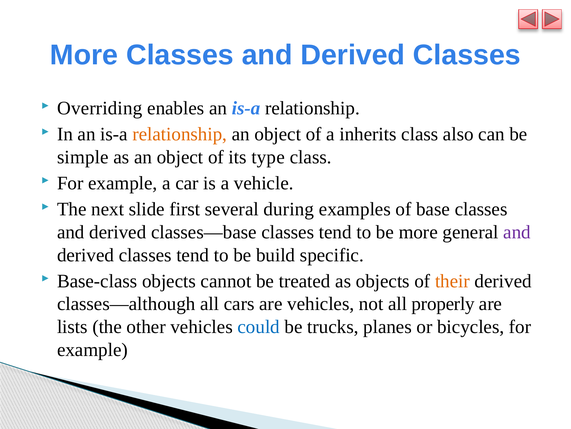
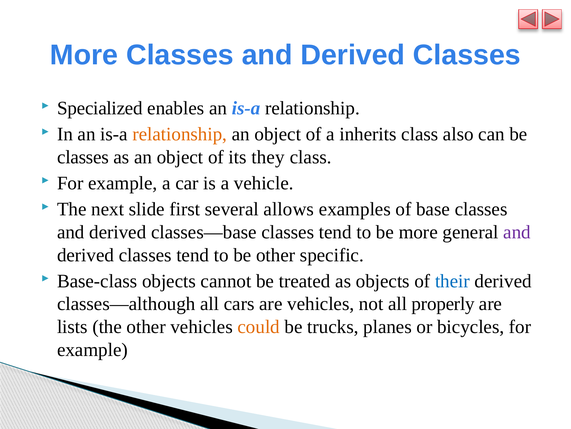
Overriding: Overriding -> Specialized (100, 108)
simple: simple -> classes (83, 157)
type: type -> they (268, 157)
during: during -> allows (289, 209)
be build: build -> other (276, 255)
their colour: orange -> blue (452, 281)
could colour: blue -> orange (259, 326)
